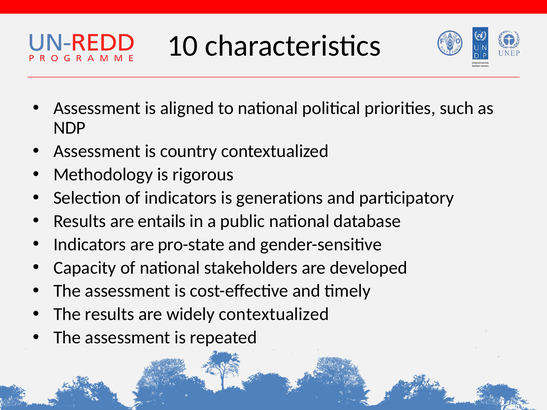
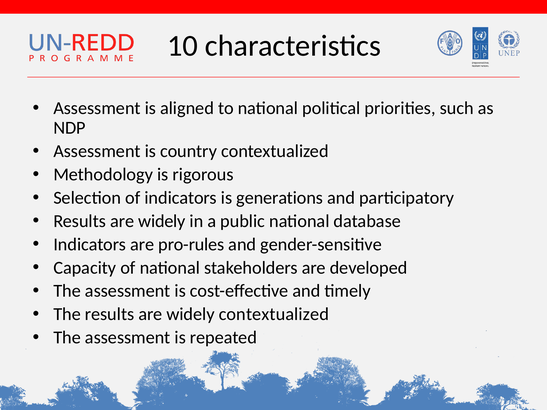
entails: entails -> widely (162, 221)
pro-state: pro-state -> pro-rules (191, 245)
